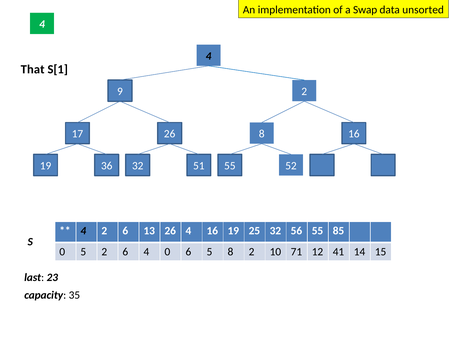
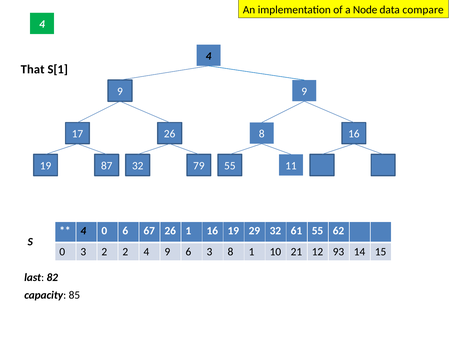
Swap: Swap -> Node (365, 10)
unsorted: unsorted -> compare (423, 10)
9 2: 2 -> 9 (304, 92)
36: 36 -> 87 (107, 166)
51: 51 -> 79 (199, 166)
52: 52 -> 11 (291, 166)
4 2: 2 -> 0 (104, 231)
13: 13 -> 67 (149, 231)
26 4: 4 -> 1 (188, 231)
25: 25 -> 29 (254, 231)
56: 56 -> 61 (296, 231)
85: 85 -> 62 (338, 231)
0 5: 5 -> 3 (83, 252)
6: 6 -> 2 (125, 252)
0: 0 -> 9 (167, 252)
6 5: 5 -> 3 (209, 252)
8 2: 2 -> 1 (252, 252)
71: 71 -> 21 (296, 252)
41: 41 -> 93 (338, 252)
23: 23 -> 82 (52, 278)
35: 35 -> 85 (74, 295)
